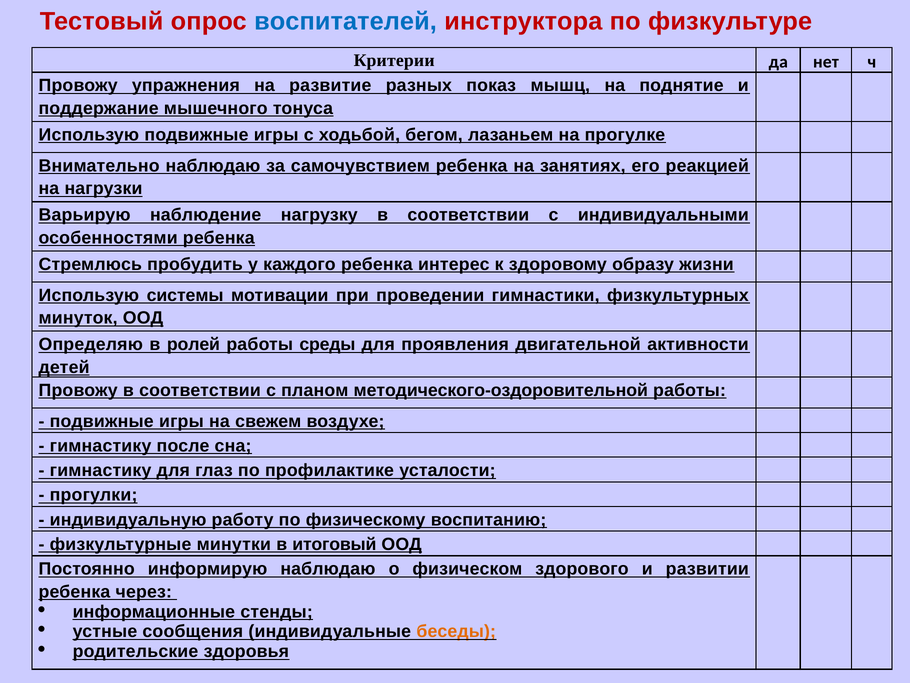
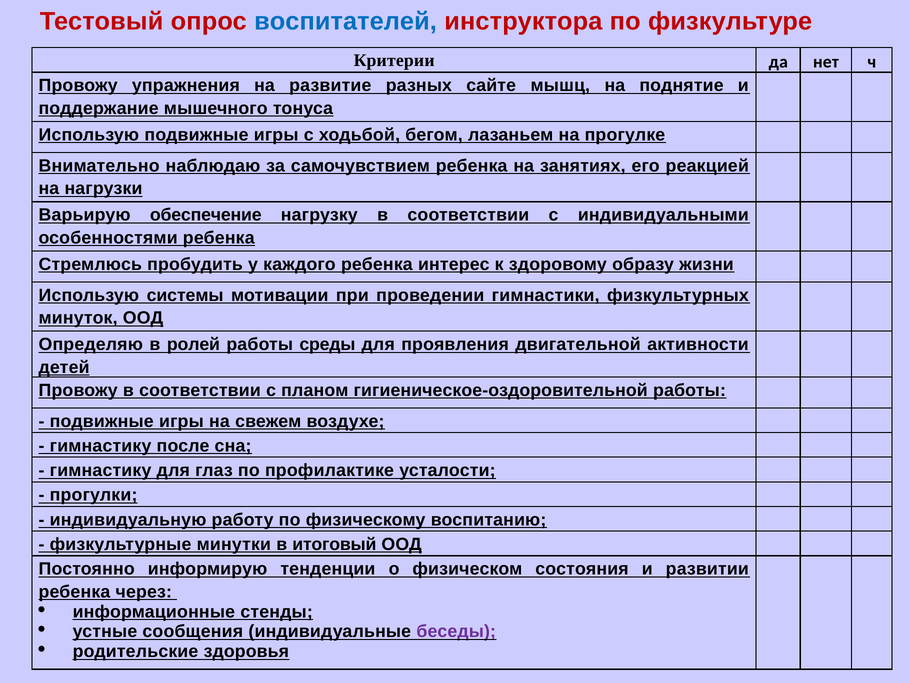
показ: показ -> сайте (491, 85)
наблюдение: наблюдение -> обеспечение (206, 215)
методического-оздоровительной: методического-оздоровительной -> гигиеническое-оздоровительной (501, 390)
информирую наблюдаю: наблюдаю -> тенденции (328, 569)
здорового: здорового -> состояния (582, 569)
беседы colour: orange -> purple (456, 631)
